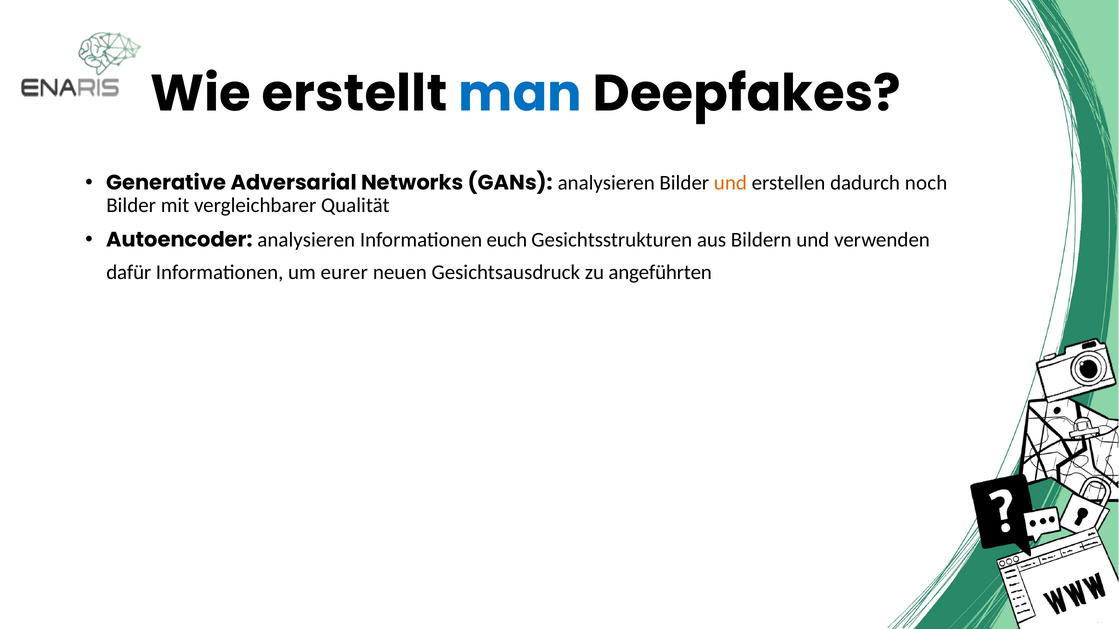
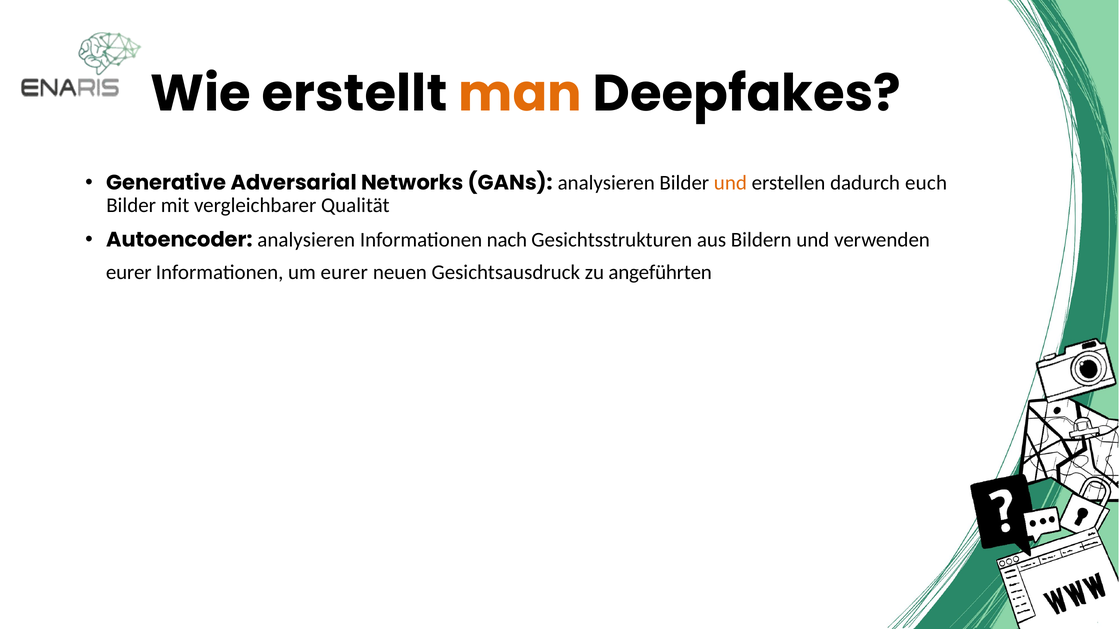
man colour: blue -> orange (520, 94)
noch: noch -> euch (926, 183)
euch: euch -> nach (507, 240)
dafür: dafür -> eurer (129, 273)
